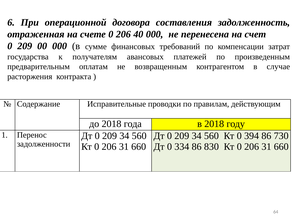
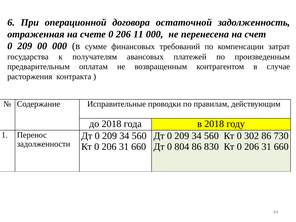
составления: составления -> остаточной (184, 22)
40: 40 -> 11 (138, 34)
394: 394 -> 302 (252, 136)
334: 334 -> 804 (182, 147)
